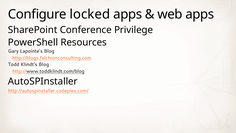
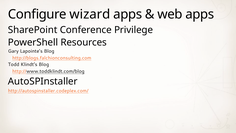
locked: locked -> wizard (90, 14)
